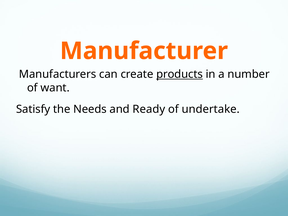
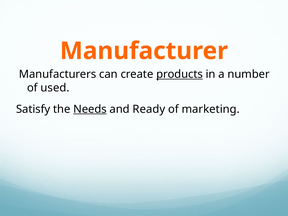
want: want -> used (55, 88)
Needs underline: none -> present (90, 109)
undertake: undertake -> marketing (211, 109)
